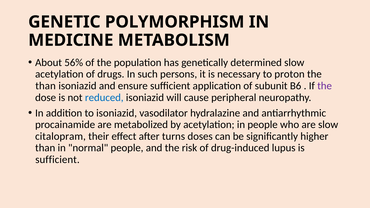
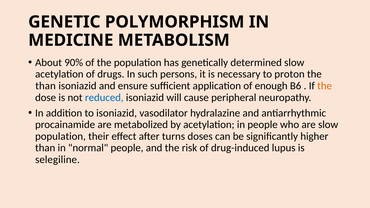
56%: 56% -> 90% (74, 63)
subunit: subunit -> enough (271, 86)
the colour: purple -> orange (325, 86)
citalopram: citalopram -> population (60, 136)
sufficient: sufficient -> selegiline (57, 160)
